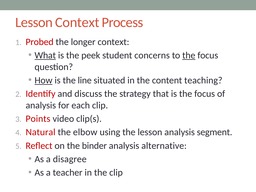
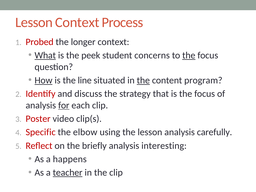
the underline: none -> present (143, 80)
teaching: teaching -> program (203, 80)
for underline: none -> present (64, 105)
Points: Points -> Poster (38, 119)
Natural: Natural -> Specific (41, 132)
segment: segment -> carefully (215, 132)
binder: binder -> briefly (94, 146)
alternative: alternative -> interesting (164, 146)
disagree: disagree -> happens (70, 159)
teacher underline: none -> present (68, 173)
